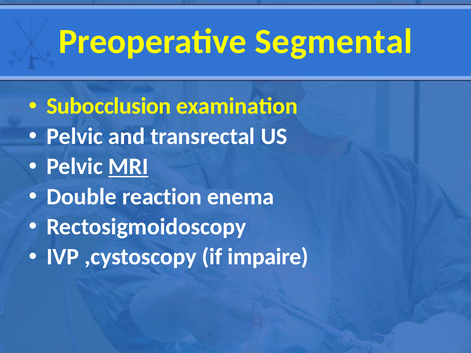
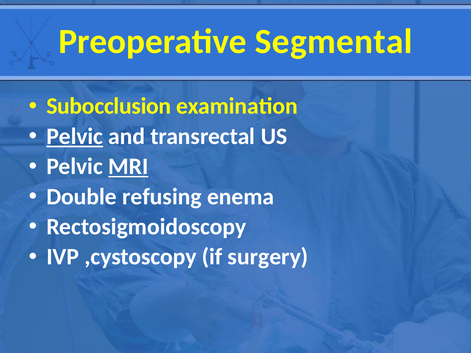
Pelvic underline: none -> present (75, 136)
reaction: reaction -> refusing (162, 197)
impaire: impaire -> surgery (268, 257)
